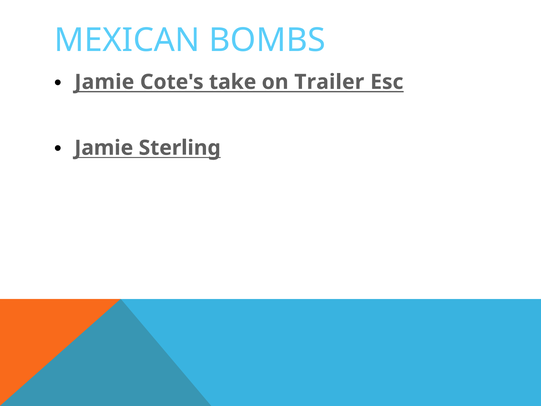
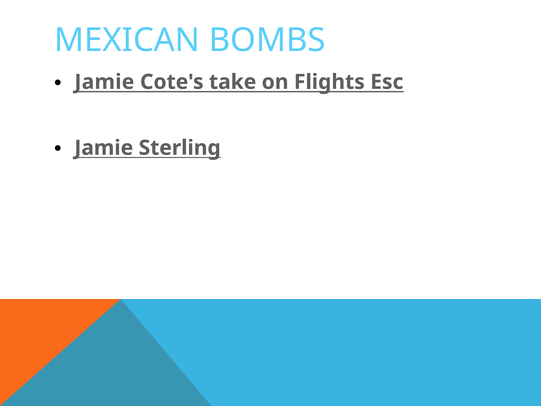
Trailer: Trailer -> Flights (329, 82)
